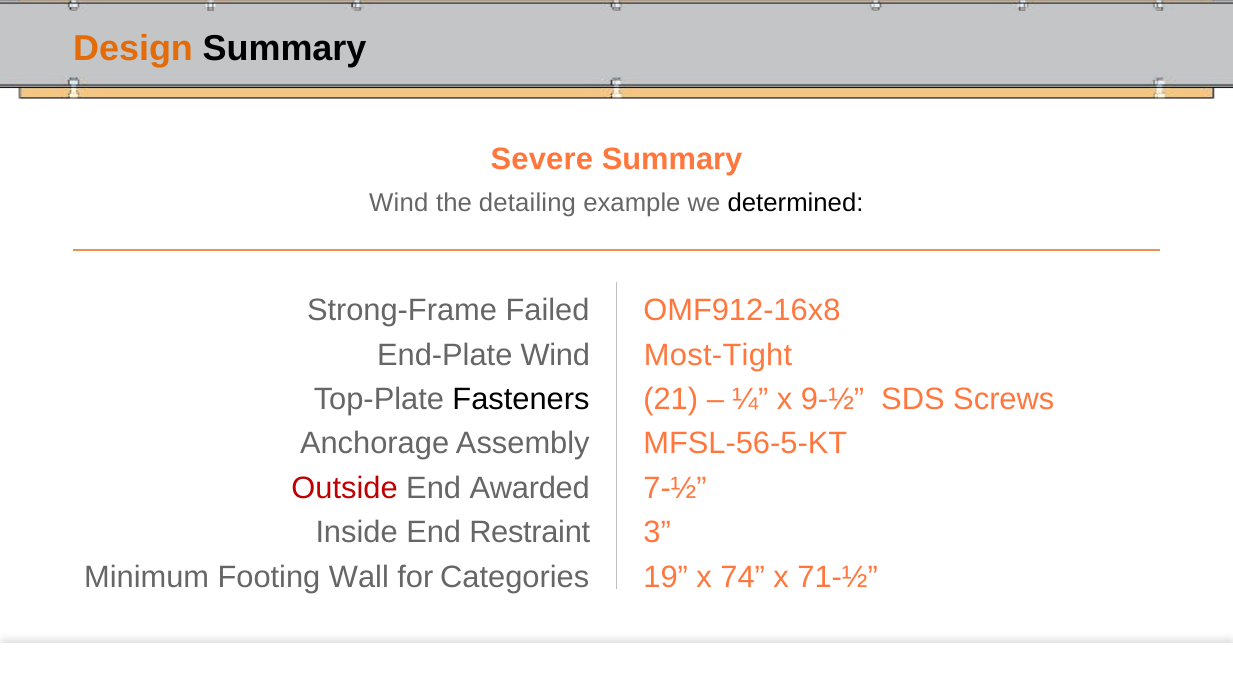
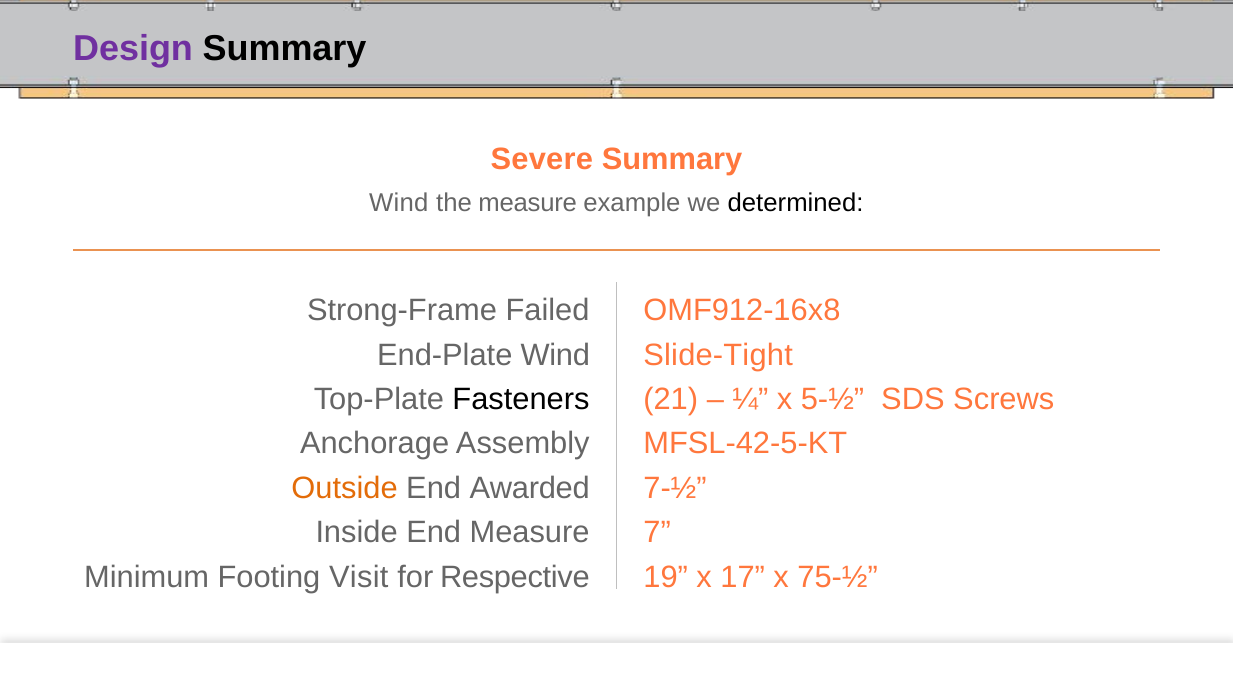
Design colour: orange -> purple (133, 48)
the detailing: detailing -> measure (528, 202)
Most-Tight: Most-Tight -> Slide-Tight (718, 355)
9-½: 9-½ -> 5-½ (833, 399)
MFSL-56-5-KT: MFSL-56-5-KT -> MFSL-42-5-KT (745, 443)
Outside colour: red -> orange (345, 488)
End Restraint: Restraint -> Measure (530, 532)
3: 3 -> 7 (657, 532)
Wall: Wall -> Visit (359, 577)
Categories: Categories -> Respective (515, 577)
74: 74 -> 17 (743, 577)
71-½: 71-½ -> 75-½ (838, 577)
